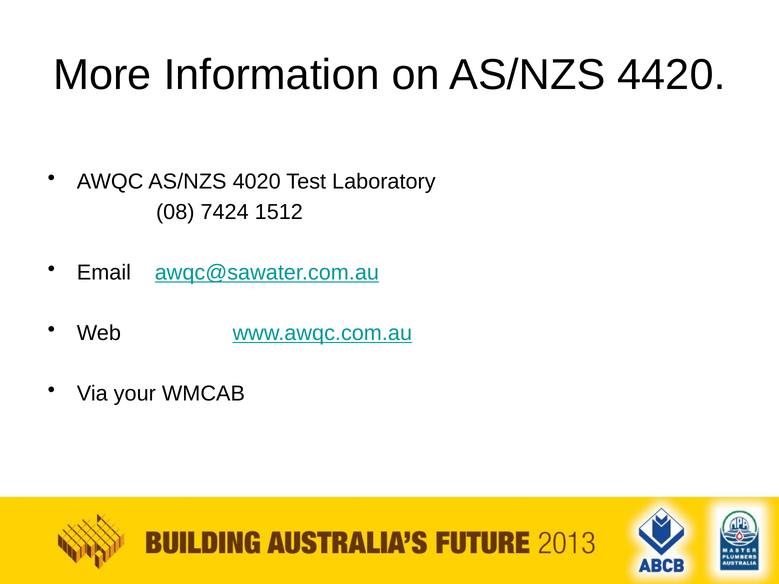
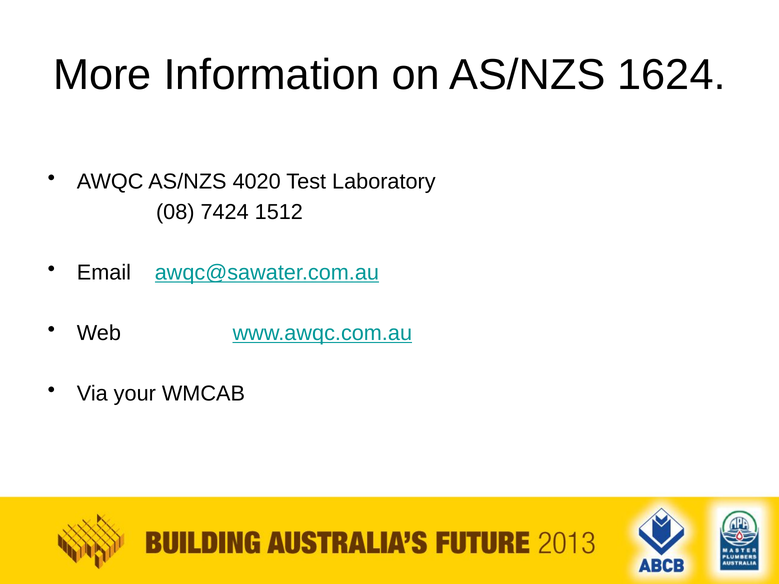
4420: 4420 -> 1624 (671, 75)
